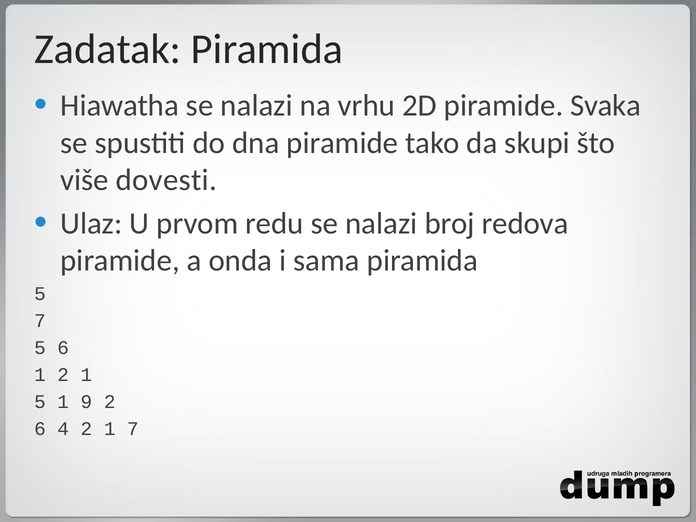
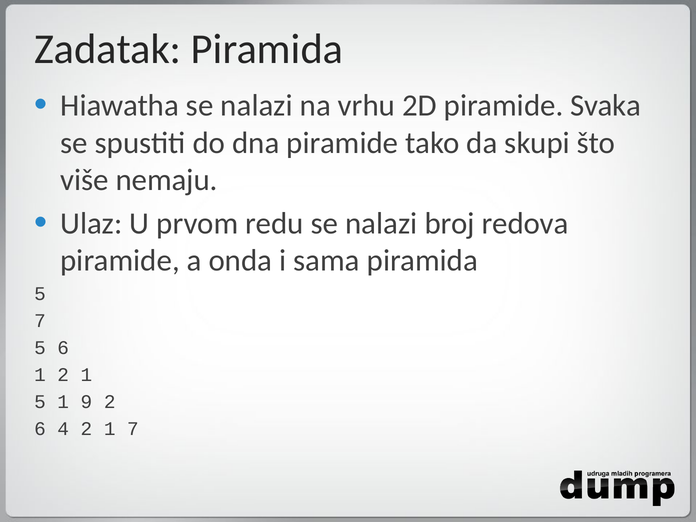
dovesti: dovesti -> nemaju (167, 180)
